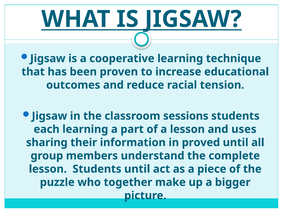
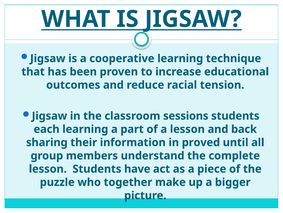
uses: uses -> back (244, 129)
Students until: until -> have (137, 168)
